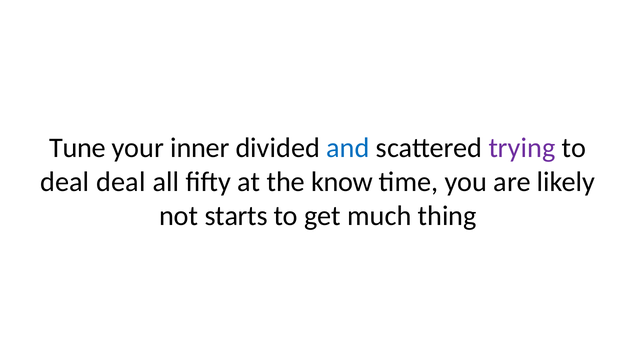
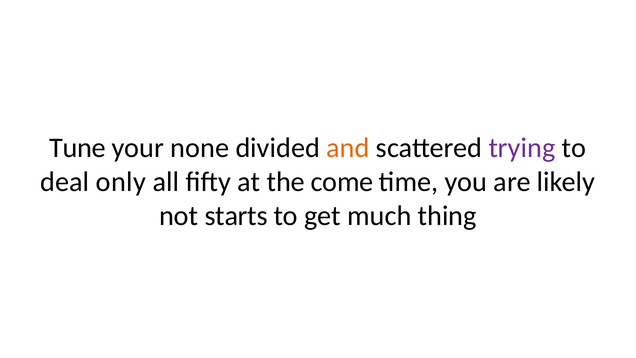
inner: inner -> none (200, 148)
and colour: blue -> orange (348, 148)
deal deal: deal -> only (121, 182)
know: know -> come (342, 182)
